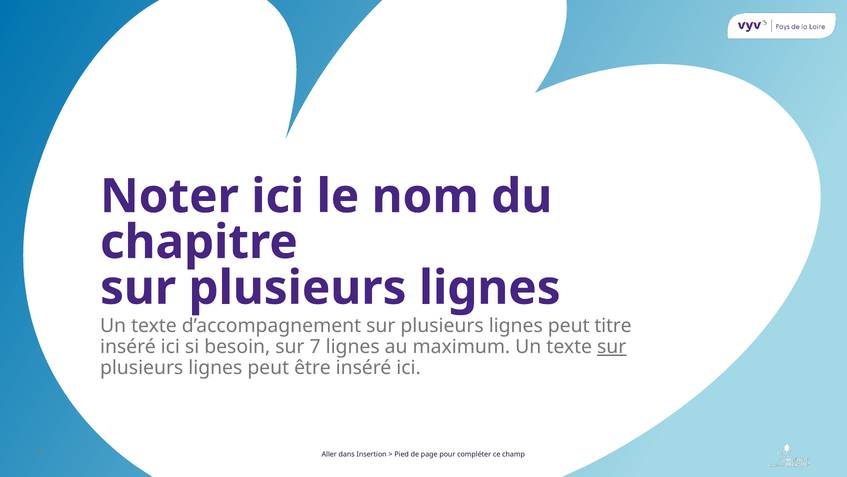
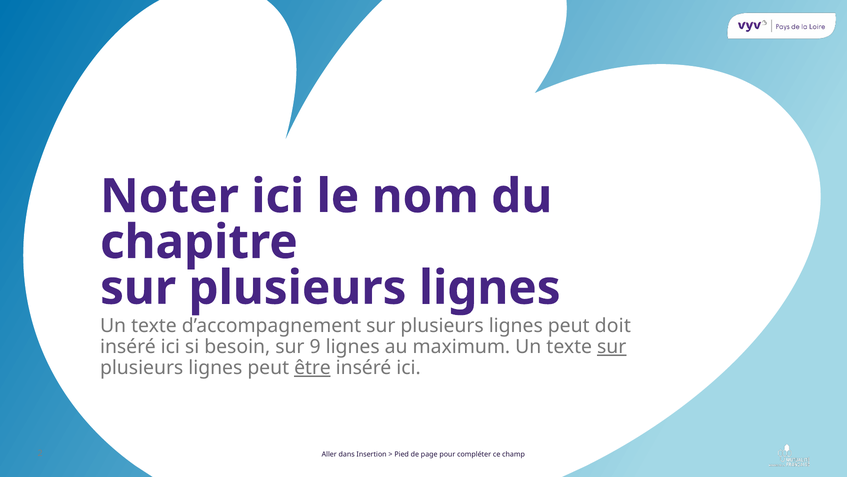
titre: titre -> doit (613, 325)
7: 7 -> 9 (315, 346)
être underline: none -> present (312, 367)
